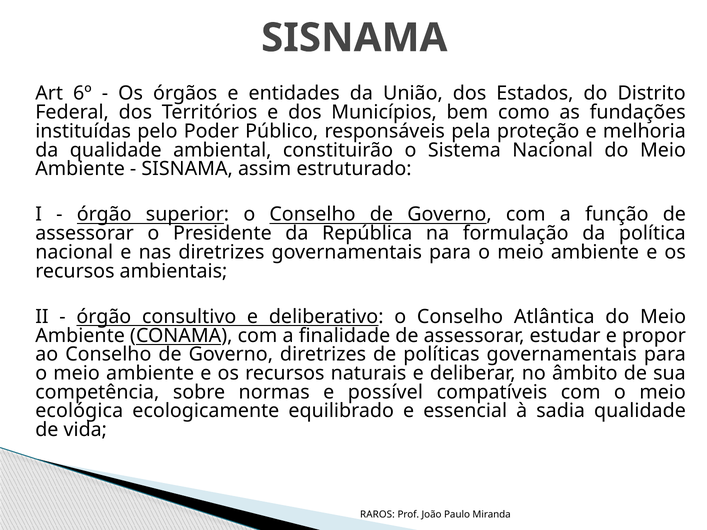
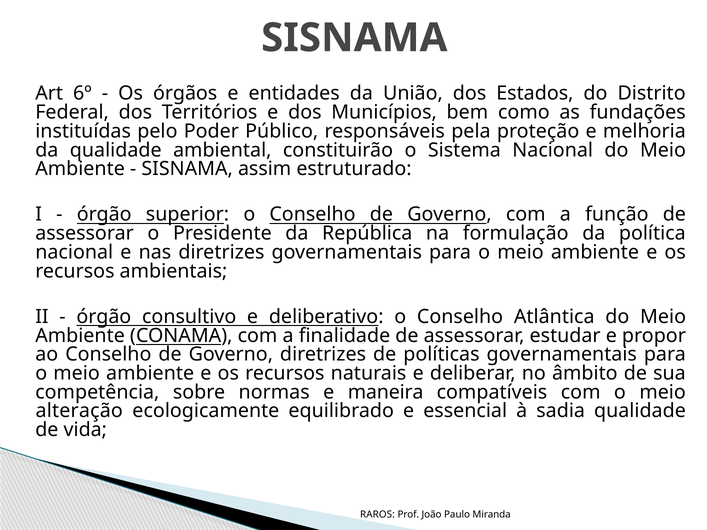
possível: possível -> maneira (386, 392)
ecológica: ecológica -> alteração (79, 411)
